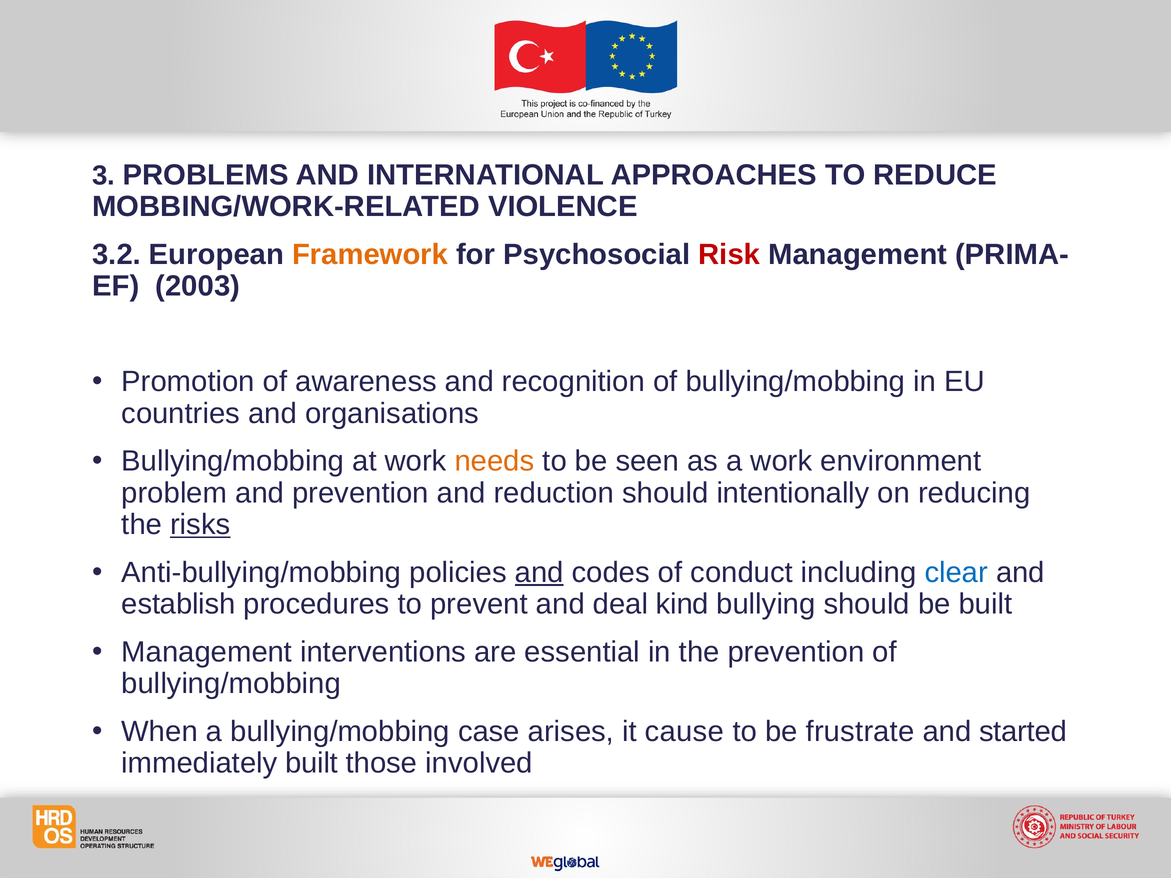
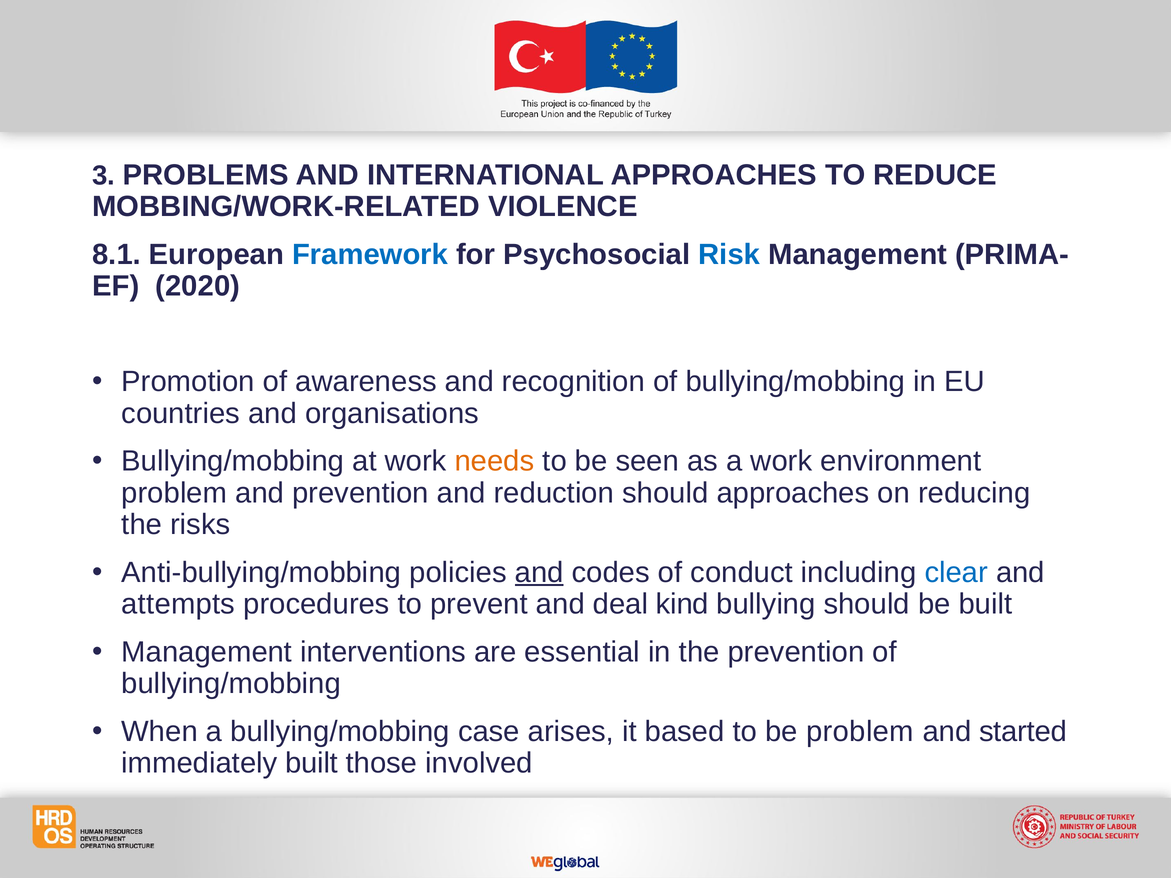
3.2: 3.2 -> 8.1 (117, 255)
Framework colour: orange -> blue (370, 255)
Risk colour: red -> blue (729, 255)
2003: 2003 -> 2020 (198, 286)
should intentionally: intentionally -> approaches (793, 493)
risks underline: present -> none (200, 525)
establish: establish -> attempts (178, 604)
cause: cause -> based (685, 732)
be frustrate: frustrate -> problem (860, 732)
